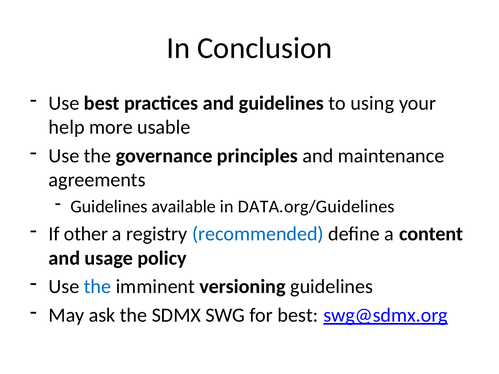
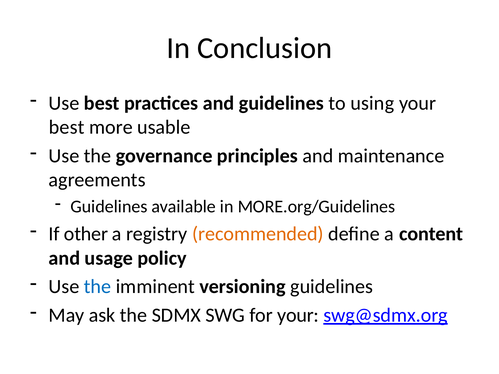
help: help -> best (67, 127)
DATA.org/Guidelines: DATA.org/Guidelines -> MORE.org/Guidelines (316, 207)
recommended colour: blue -> orange (258, 234)
for best: best -> your (298, 315)
